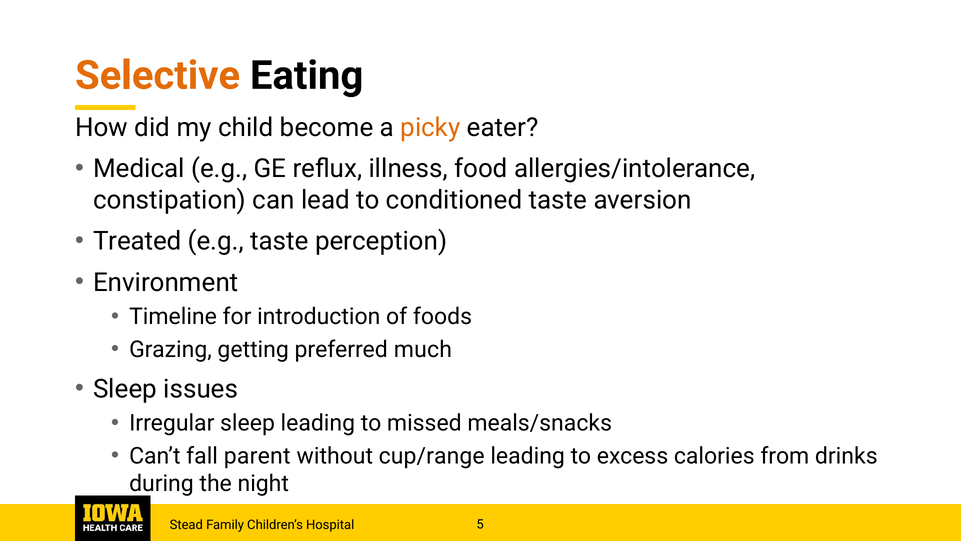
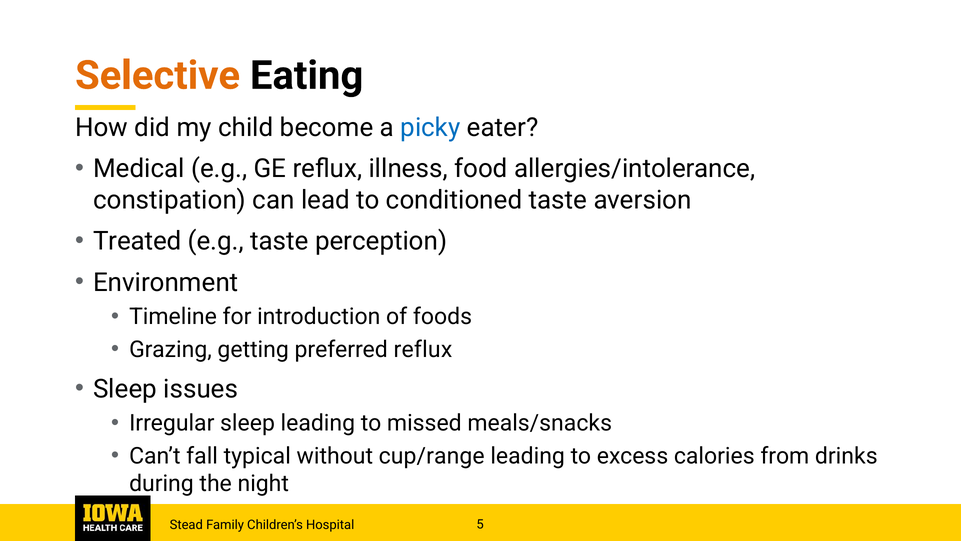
picky colour: orange -> blue (430, 127)
preferred much: much -> reflux (423, 349)
parent: parent -> typical (257, 456)
